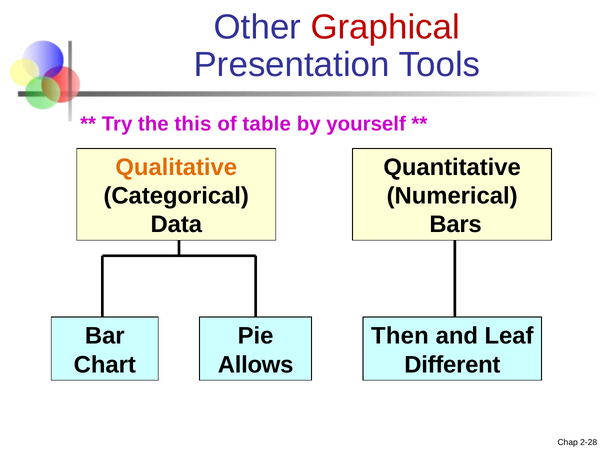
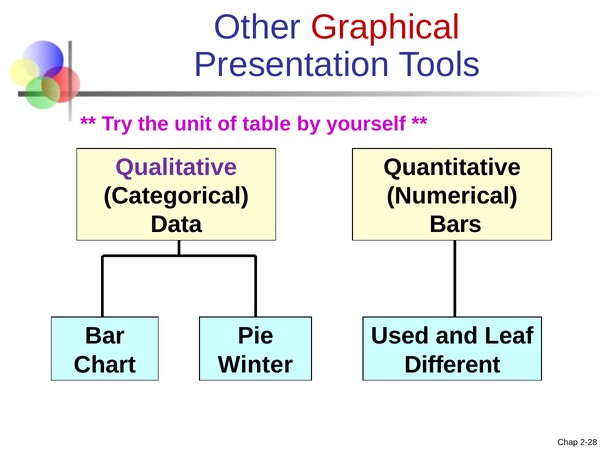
this: this -> unit (193, 124)
Qualitative colour: orange -> purple (176, 167)
Then: Then -> Used (400, 336)
Allows: Allows -> Winter (255, 364)
